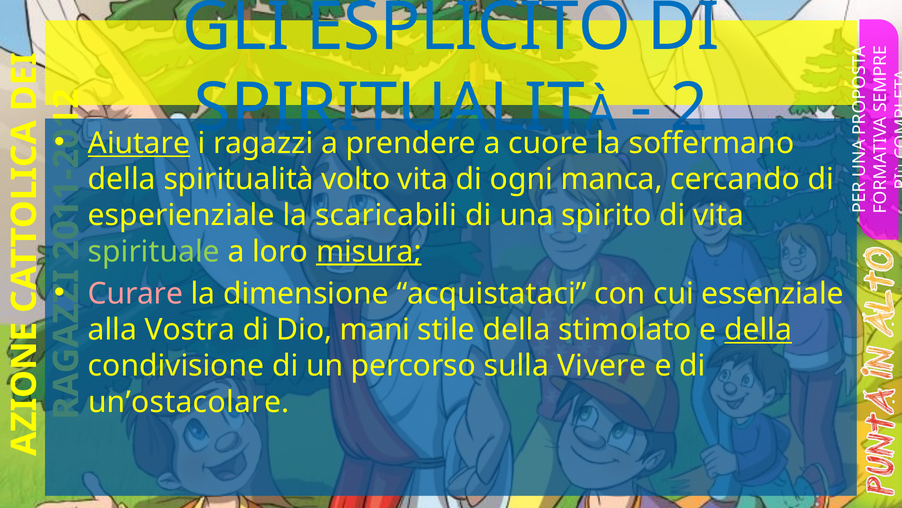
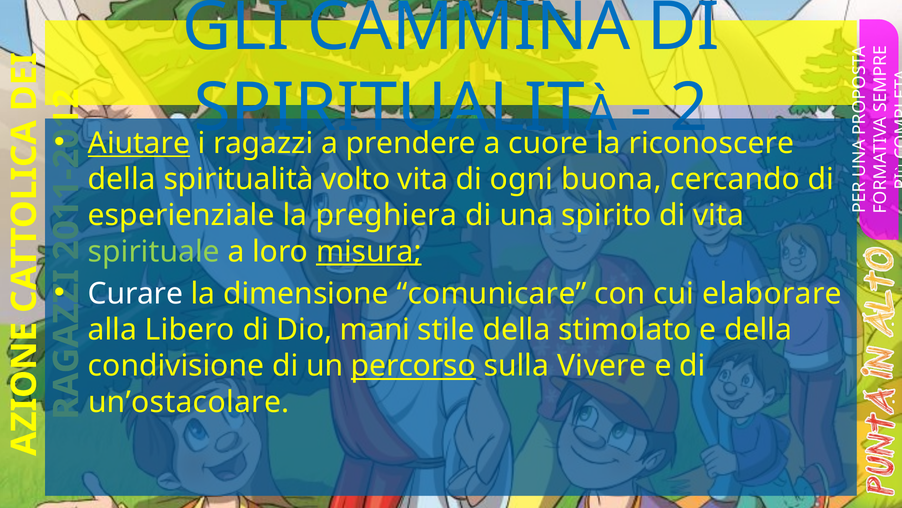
ESPLICITO: ESPLICITO -> CAMMINA (469, 27)
soffermano: soffermano -> riconoscere (711, 143)
manca: manca -> buona (611, 179)
scaricabili: scaricabili -> preghiera (386, 215)
Curare colour: pink -> white (136, 293)
acquistataci: acquistataci -> comunicare (492, 293)
essenziale: essenziale -> elaborare (772, 293)
Vostra: Vostra -> Libero (190, 329)
della underline: present -> none (758, 329)
percorso underline: none -> present (413, 366)
